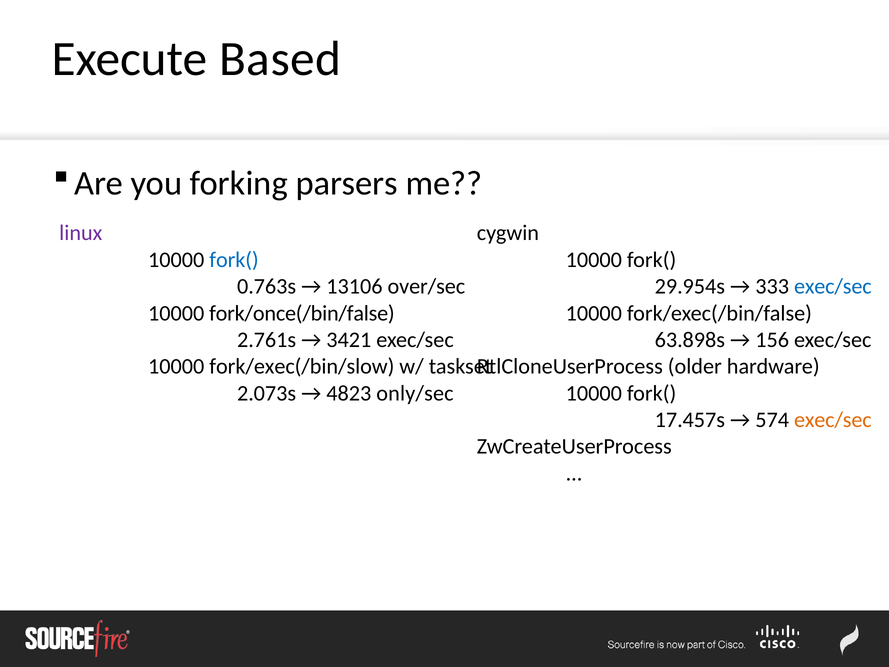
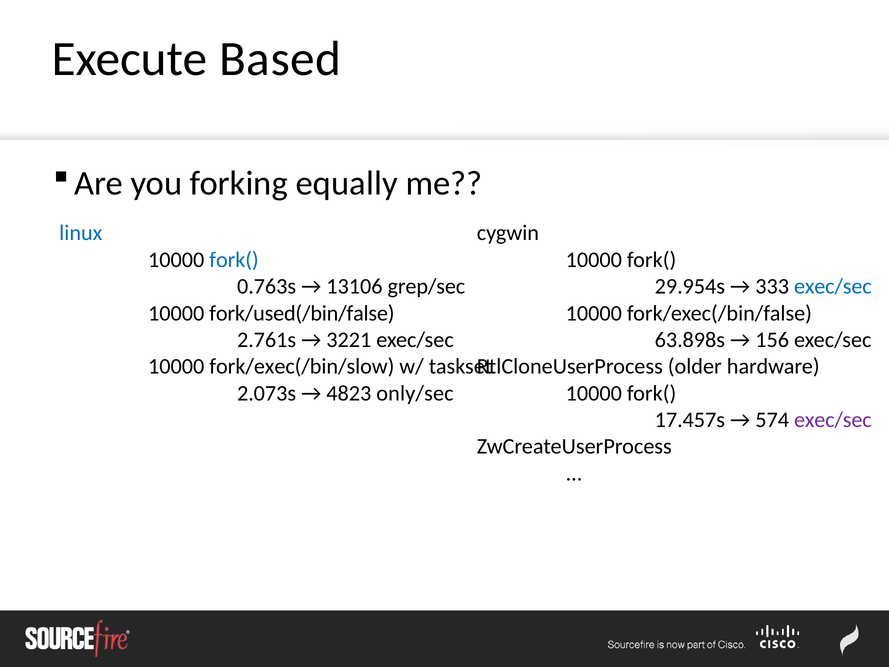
parsers: parsers -> equally (347, 183)
linux colour: purple -> blue (81, 233)
over/sec: over/sec -> grep/sec (426, 286)
fork/once(/bin/false: fork/once(/bin/false -> fork/used(/bin/false (302, 313)
3421: 3421 -> 3221 (349, 340)
exec/sec colour: orange -> purple (833, 420)
